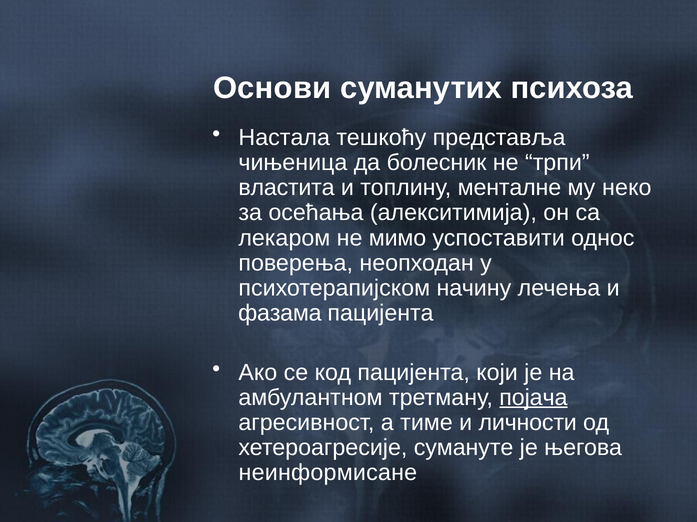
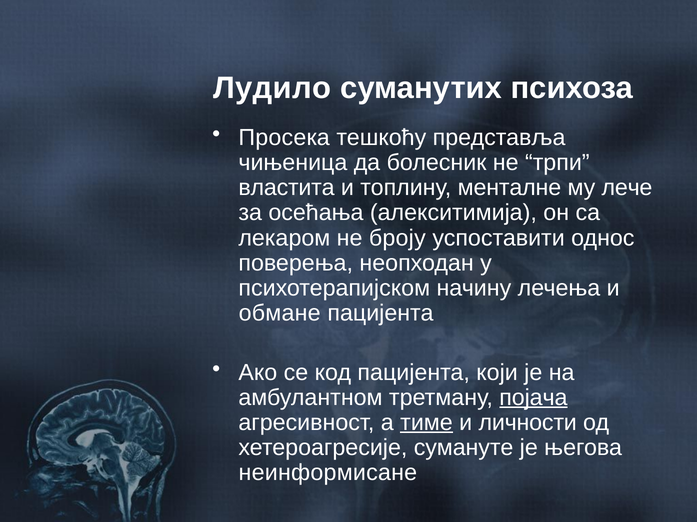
Основи: Основи -> Лудило (272, 88)
Настала: Настала -> Просека (284, 138)
неко: неко -> лече (627, 188)
мимо: мимо -> броју (397, 238)
фазама: фазама -> обмане (280, 313)
тиме underline: none -> present (426, 423)
